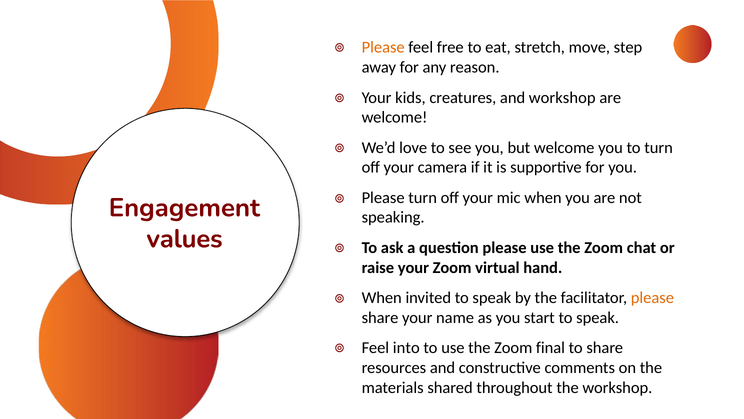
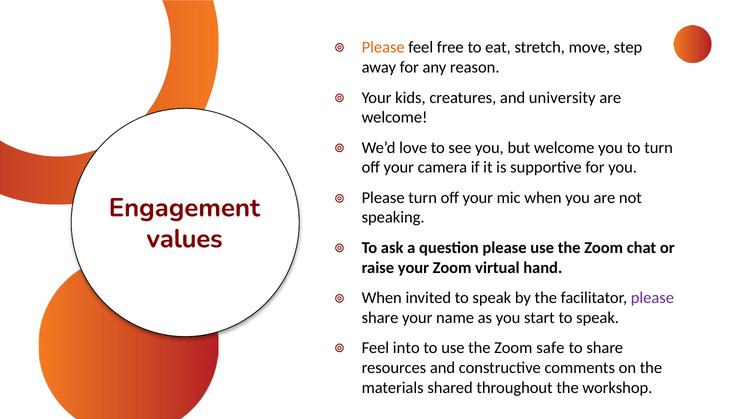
and workshop: workshop -> university (562, 97)
please colour: orange -> purple (652, 297)
final: final -> safe (550, 347)
